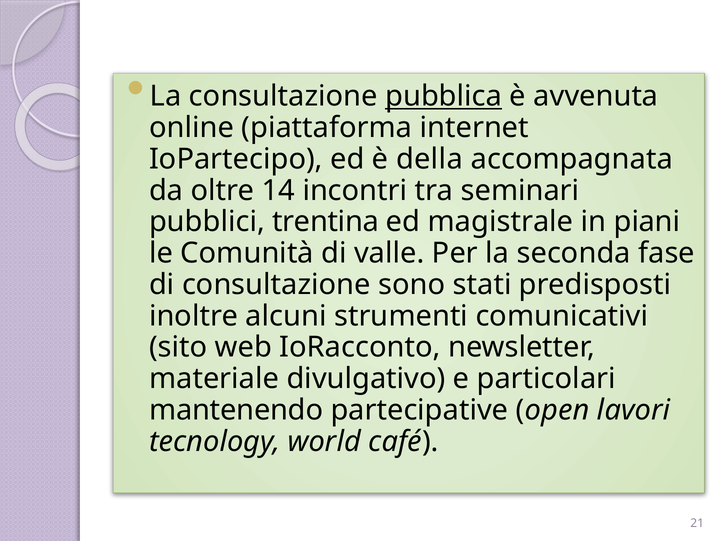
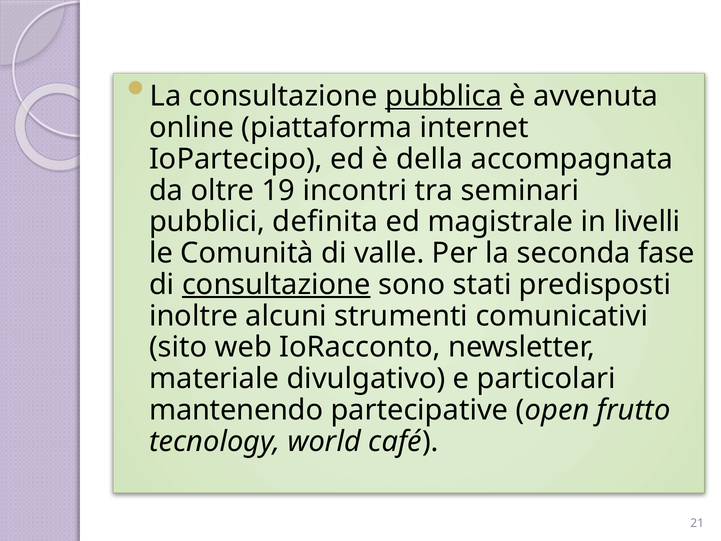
14: 14 -> 19 (278, 190)
trentina: trentina -> definita (325, 222)
piani: piani -> livelli (647, 222)
consultazione underline: none -> present (276, 284)
lavori: lavori -> frutto (634, 410)
